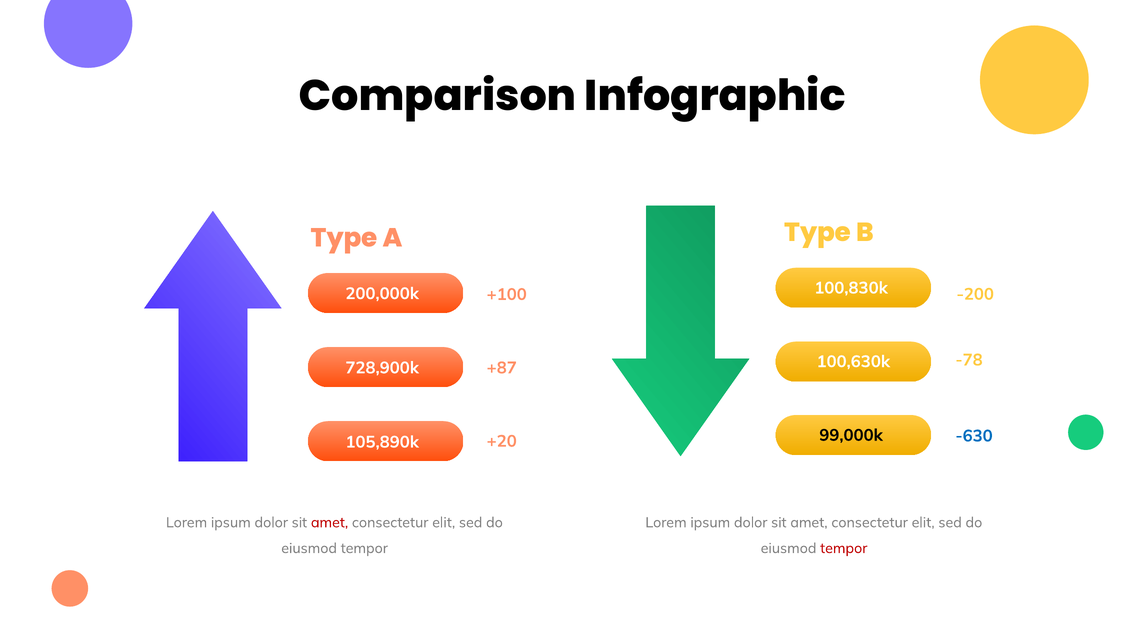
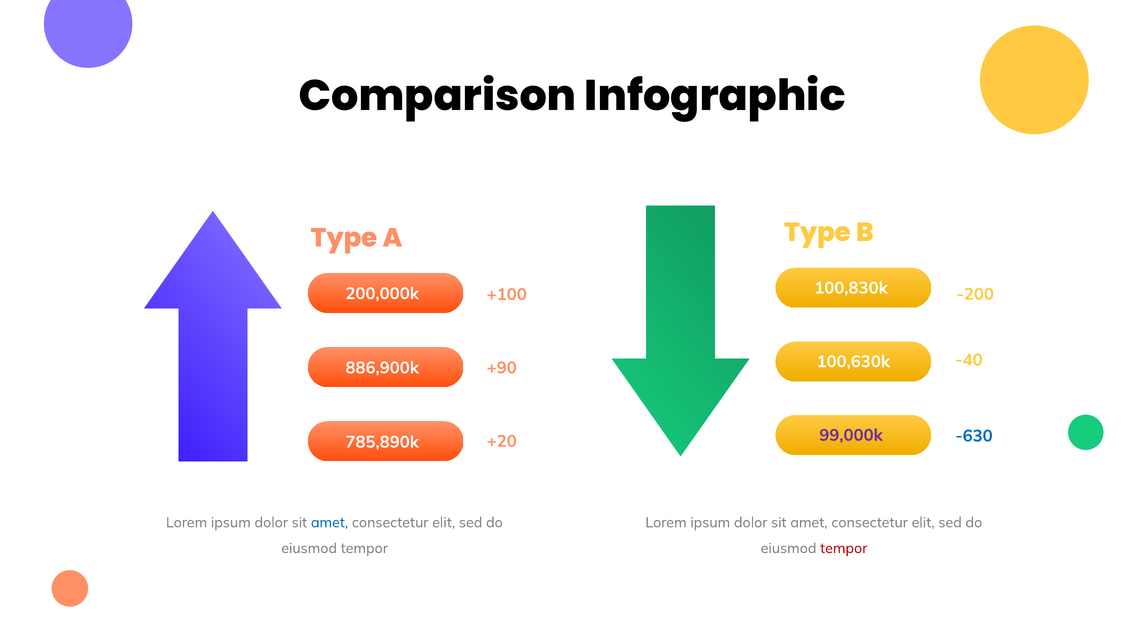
-78: -78 -> -40 (969, 360)
728,900k: 728,900k -> 886,900k (382, 368)
+87: +87 -> +90 (502, 368)
99,000k colour: black -> purple (851, 435)
105,890k: 105,890k -> 785,890k (382, 442)
amet colour: red -> blue (330, 523)
